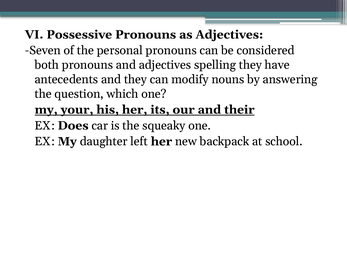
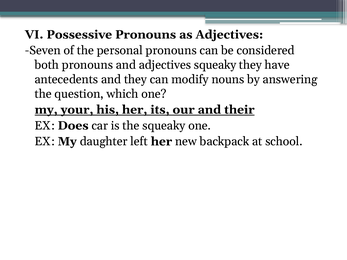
adjectives spelling: spelling -> squeaky (215, 65)
